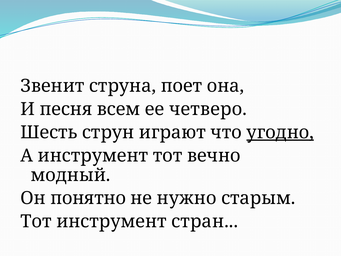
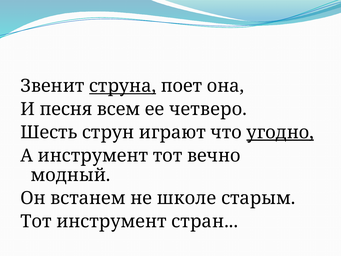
струна underline: none -> present (123, 86)
понятно: понятно -> встанем (88, 198)
нужно: нужно -> школе (187, 198)
